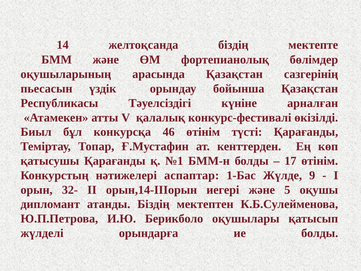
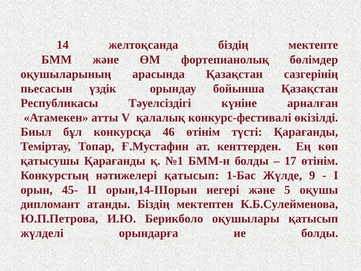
нәтижелері аспаптар: аспаптар -> қатысып (192, 175)
32-: 32- -> 45- (70, 190)
